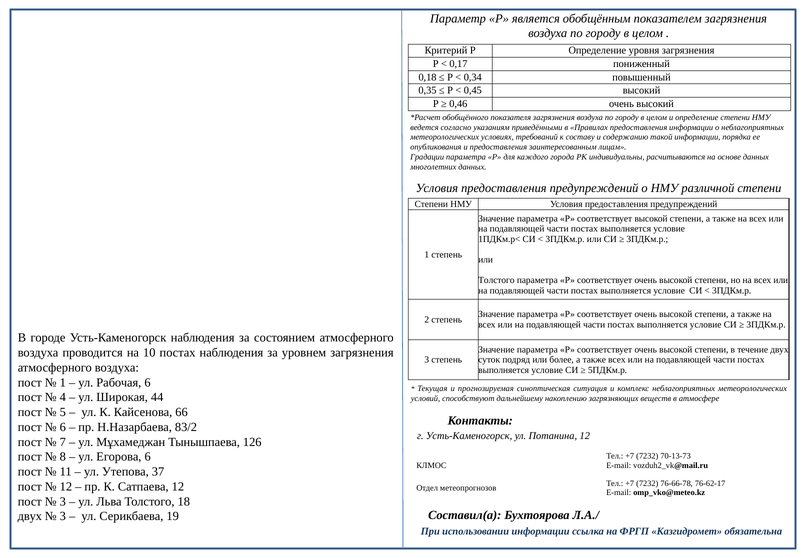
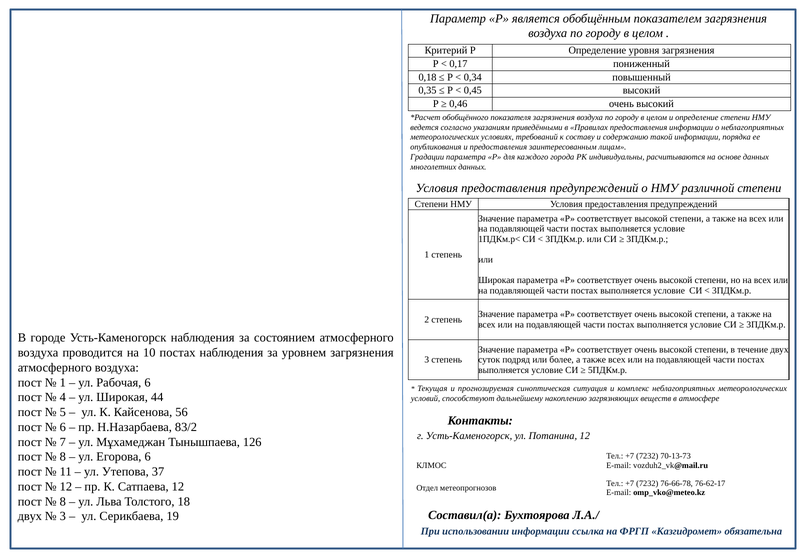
Толстого: Толстого -> Широкая (496, 280)
66: 66 -> 56 (182, 412)
3: 3 -> 8 (63, 501)
